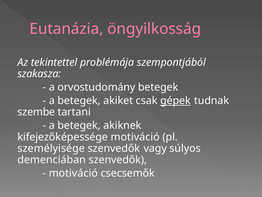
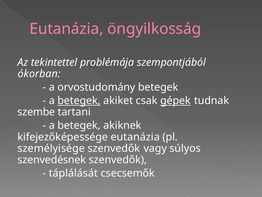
szakasza: szakasza -> ókorban (39, 74)
betegek underline: none -> present (79, 100)
kifejezőképessége motiváció: motiváció -> eutanázia (135, 137)
demenciában: demenciában -> szenvedésnek (52, 159)
motiváció: motiváció -> táplálását (73, 173)
